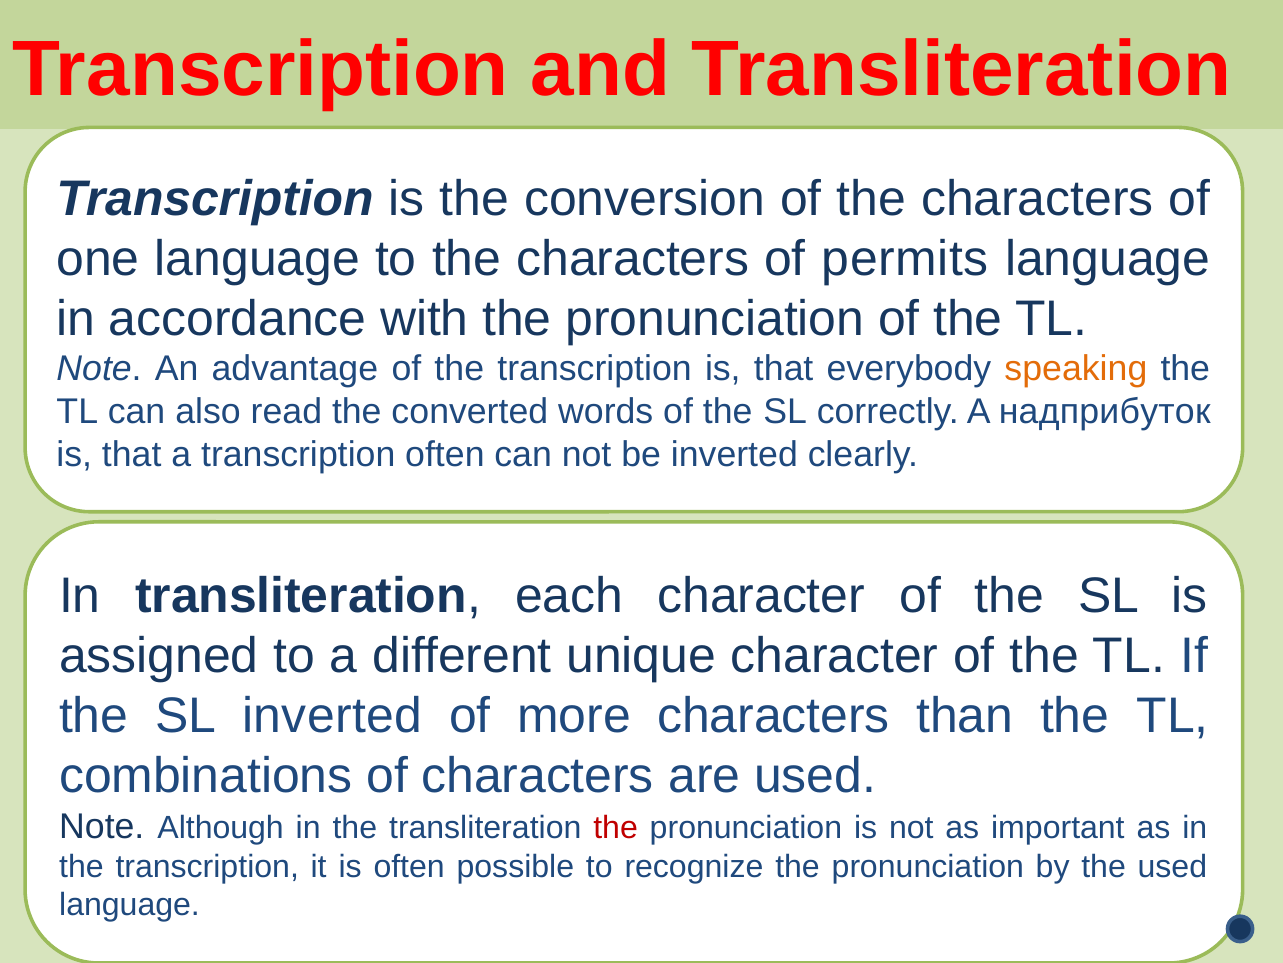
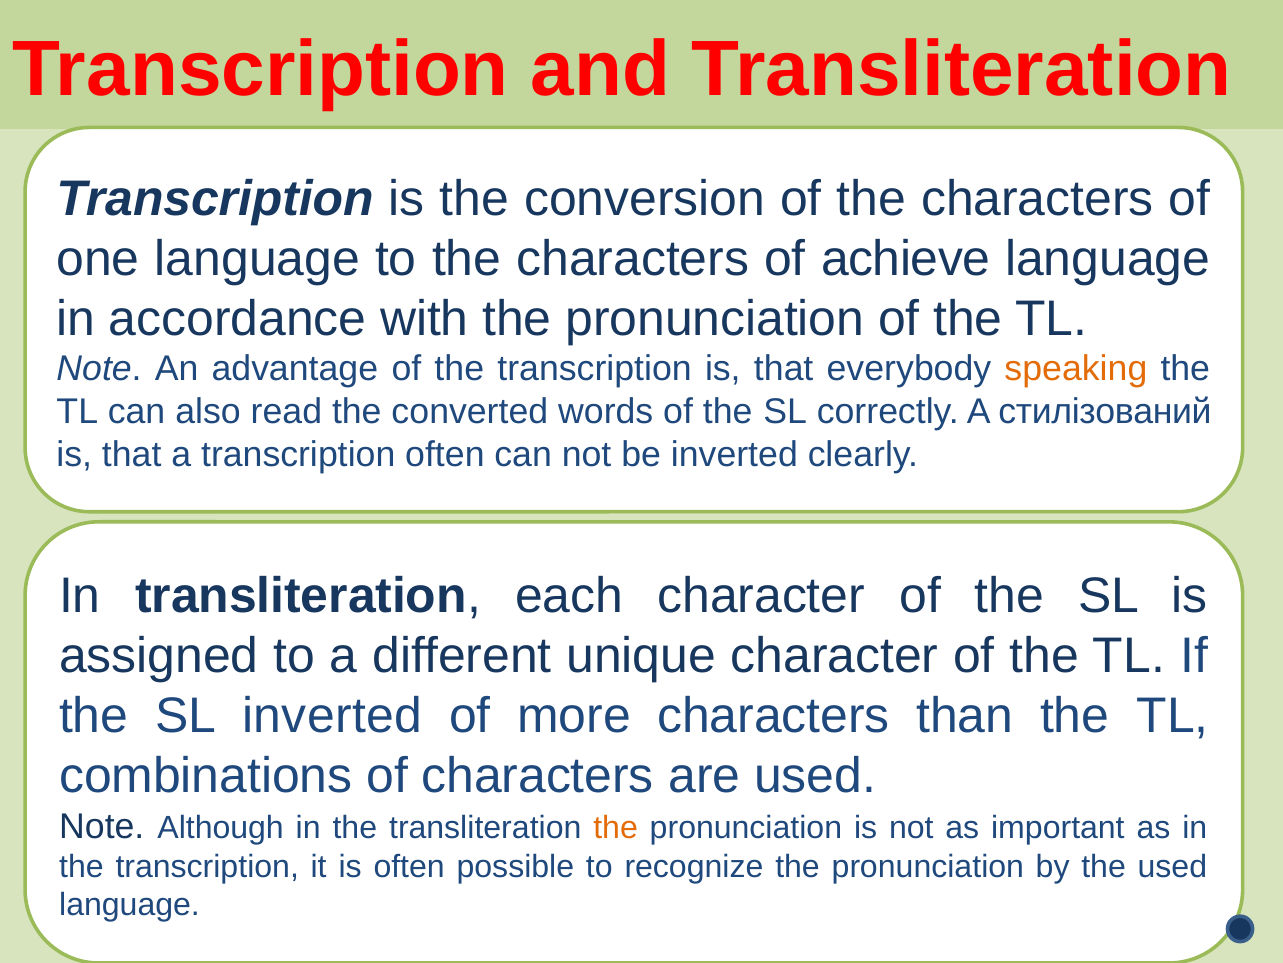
permits: permits -> achieve (906, 259)
надприбуток: надприбуток -> стилізований (1105, 412)
the colour: red -> orange (616, 827)
